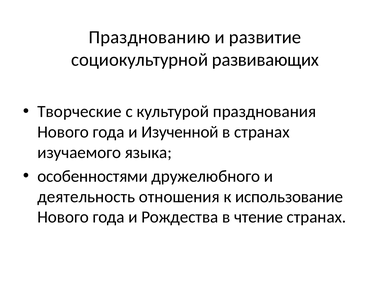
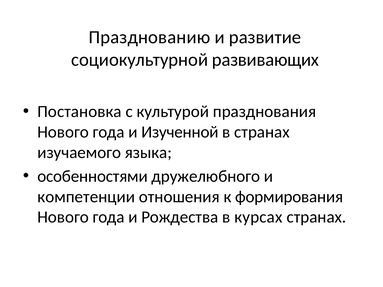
Творческие: Творческие -> Постановка (79, 112)
деятельность: деятельность -> компетенции (86, 197)
использование: использование -> формирования (289, 197)
чтение: чтение -> курсах (258, 217)
